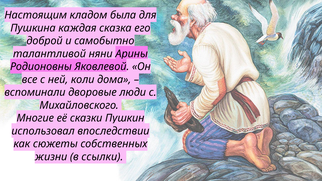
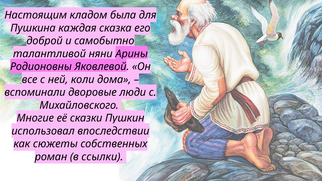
жизни: жизни -> роман (51, 157)
